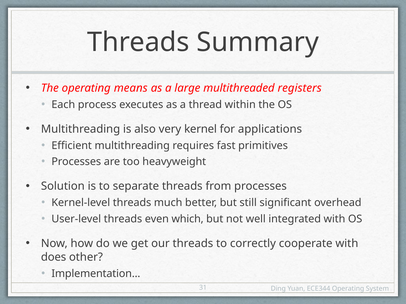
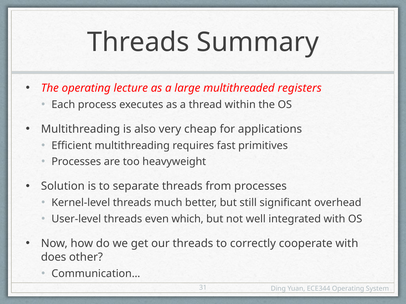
means: means -> lecture (131, 88)
kernel: kernel -> cheap (200, 129)
Implementation…: Implementation… -> Communication… (96, 274)
